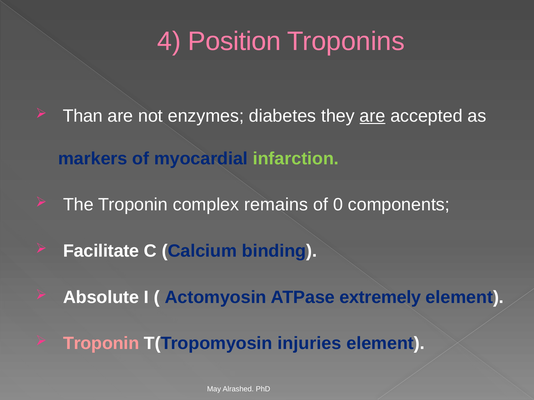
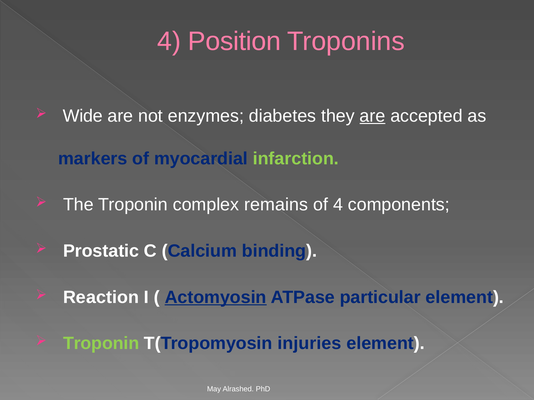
Than: Than -> Wide (83, 116)
of 0: 0 -> 4 (338, 205)
Facilitate: Facilitate -> Prostatic (101, 251)
Absolute: Absolute -> Reaction (101, 298)
Actomyosin underline: none -> present (216, 298)
extremely: extremely -> particular (380, 298)
Troponin colour: pink -> light green (101, 344)
